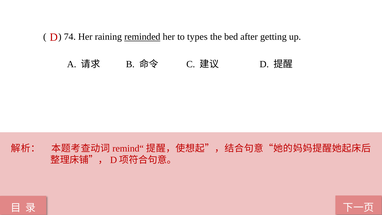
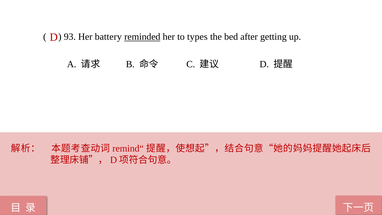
74: 74 -> 93 (70, 37)
raining: raining -> battery (108, 37)
